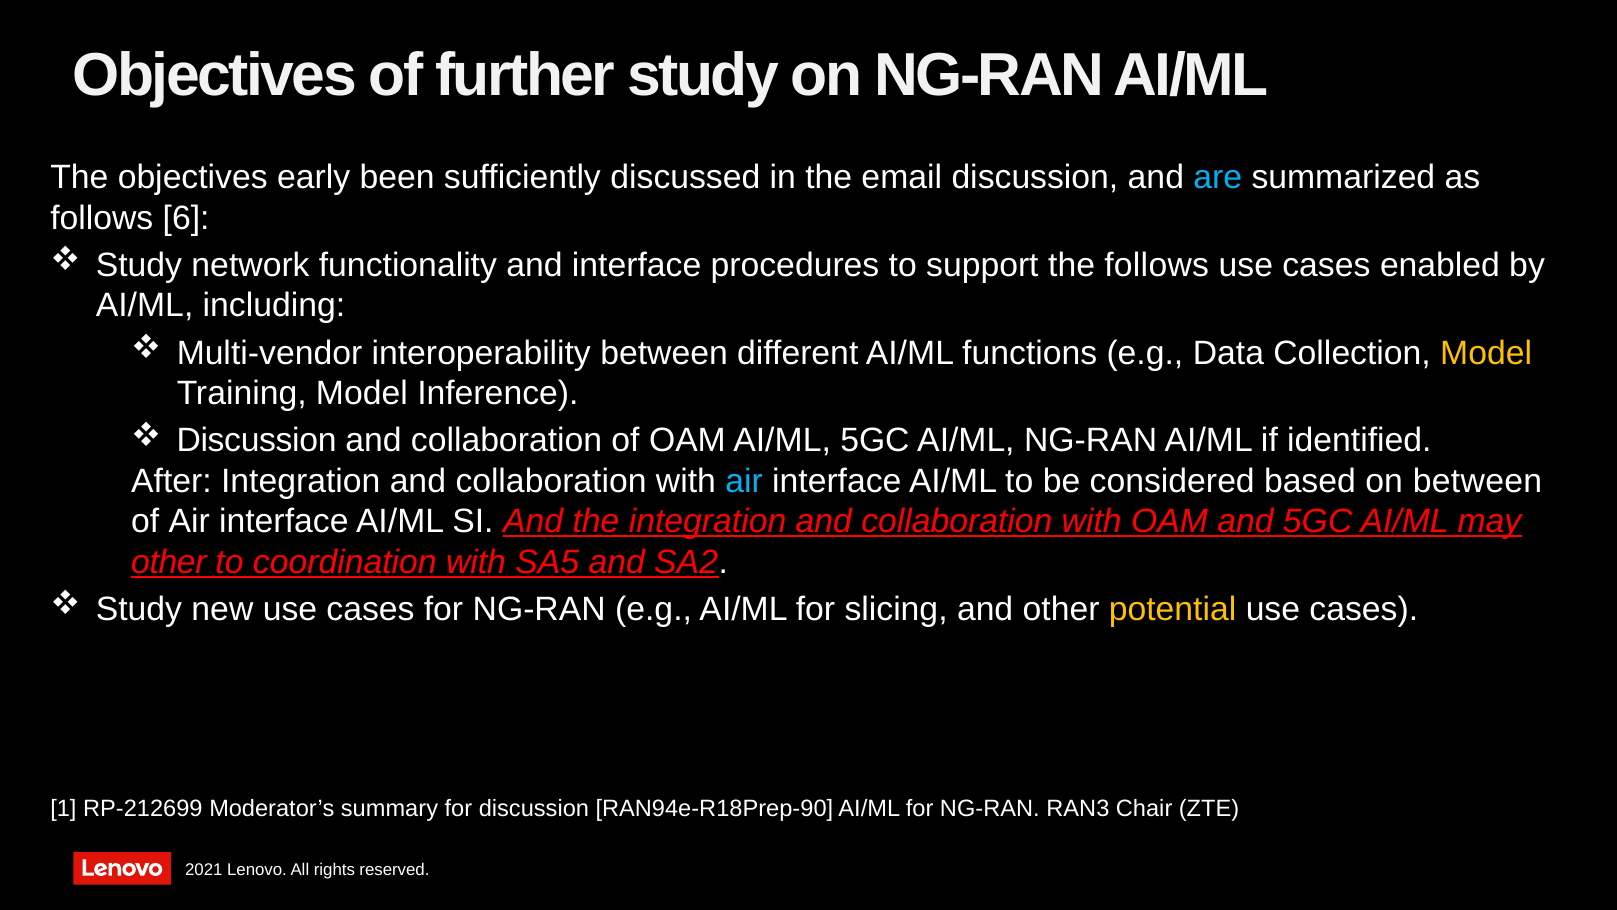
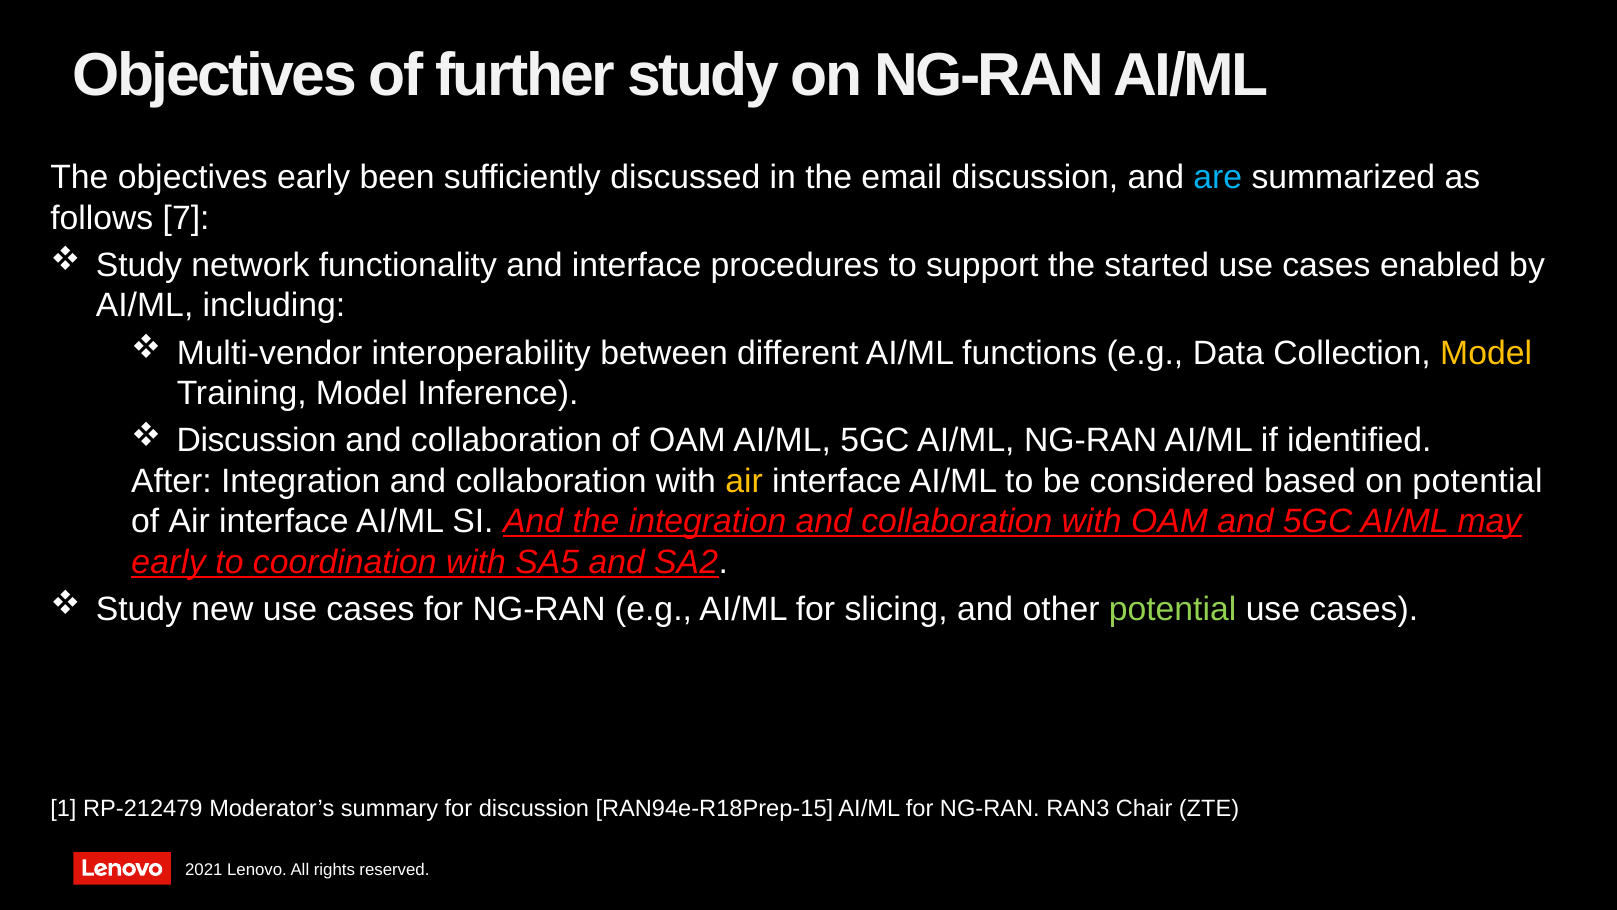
6: 6 -> 7 (186, 218)
the follows: follows -> started (1157, 265)
air colour: light blue -> yellow (744, 481)
on between: between -> potential (1478, 481)
other: other -> early (169, 562)
potential colour: yellow -> light green (1173, 609)
RP-212699: RP-212699 -> RP-212479 (143, 808)
RAN94e-R18Prep-90: RAN94e-R18Prep-90 -> RAN94e-R18Prep-15 (714, 808)
